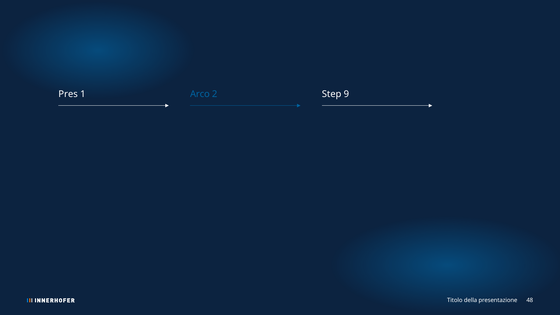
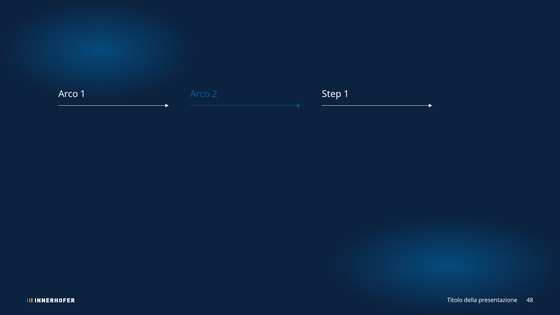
Pres: Pres -> Arco (68, 94)
Step 9: 9 -> 1 (346, 94)
